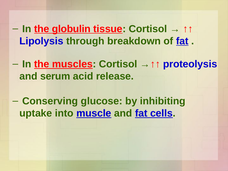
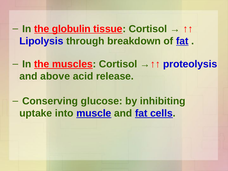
serum: serum -> above (55, 76)
